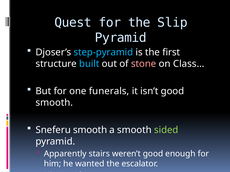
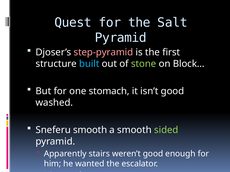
Slip: Slip -> Salt (172, 23)
step-pyramid colour: light blue -> pink (103, 52)
stone colour: pink -> light green (144, 64)
Class…: Class… -> Block… (189, 64)
funerals: funerals -> stomach (109, 91)
smooth: smooth -> washed (54, 103)
